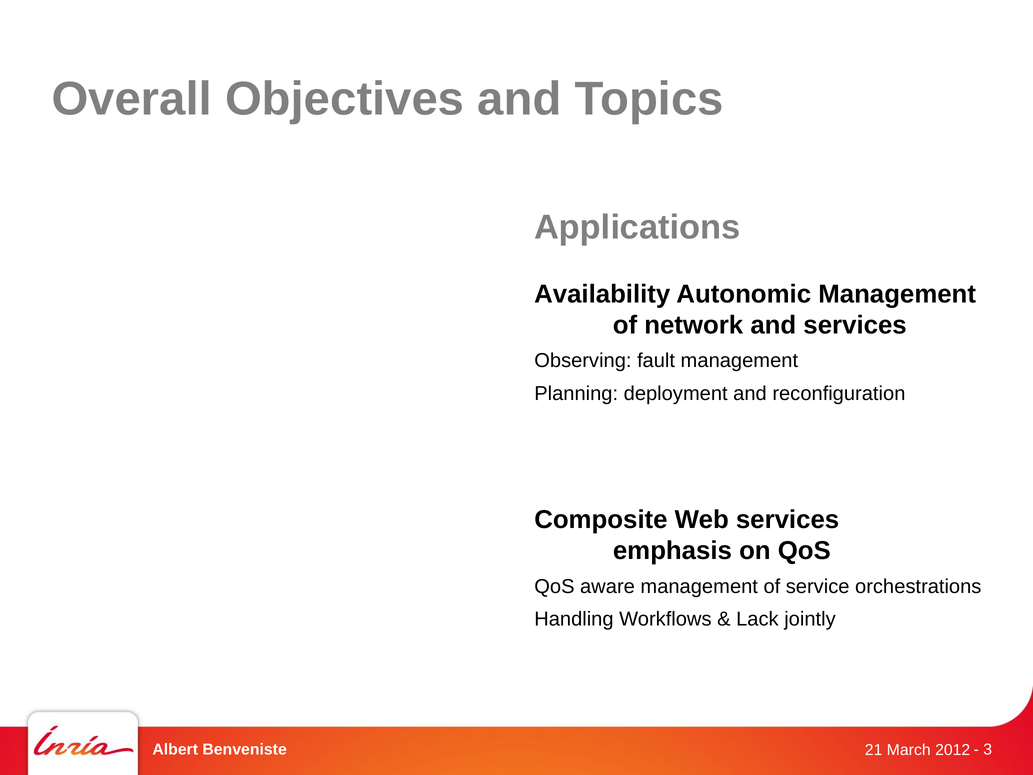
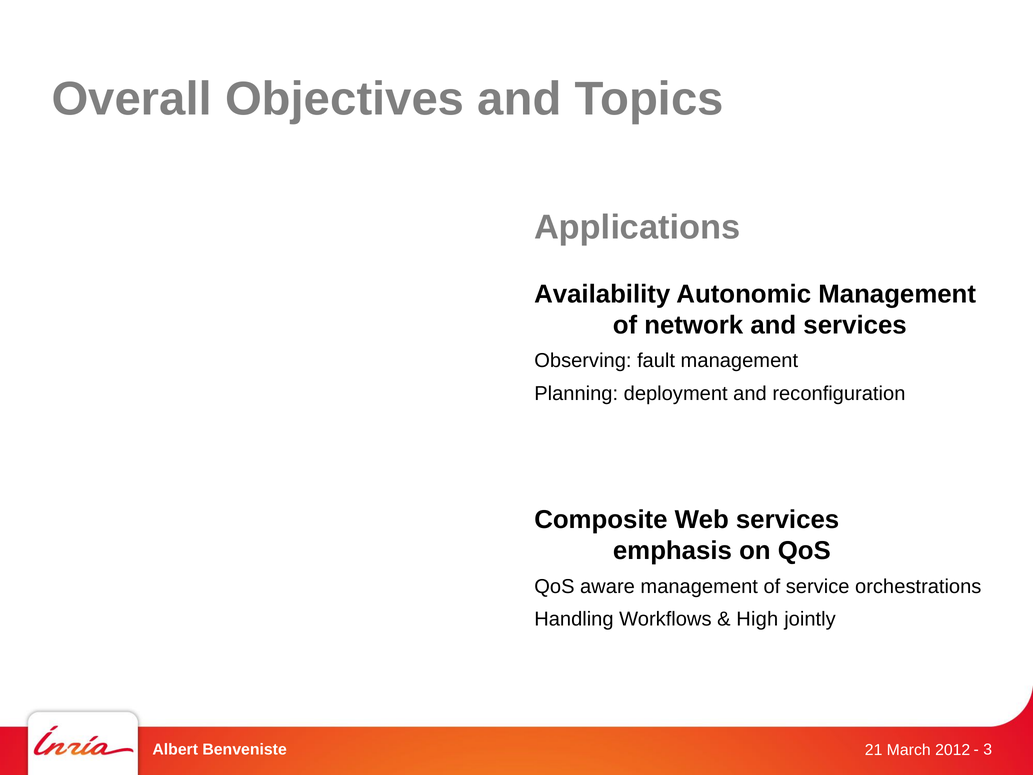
Lack: Lack -> High (757, 619)
